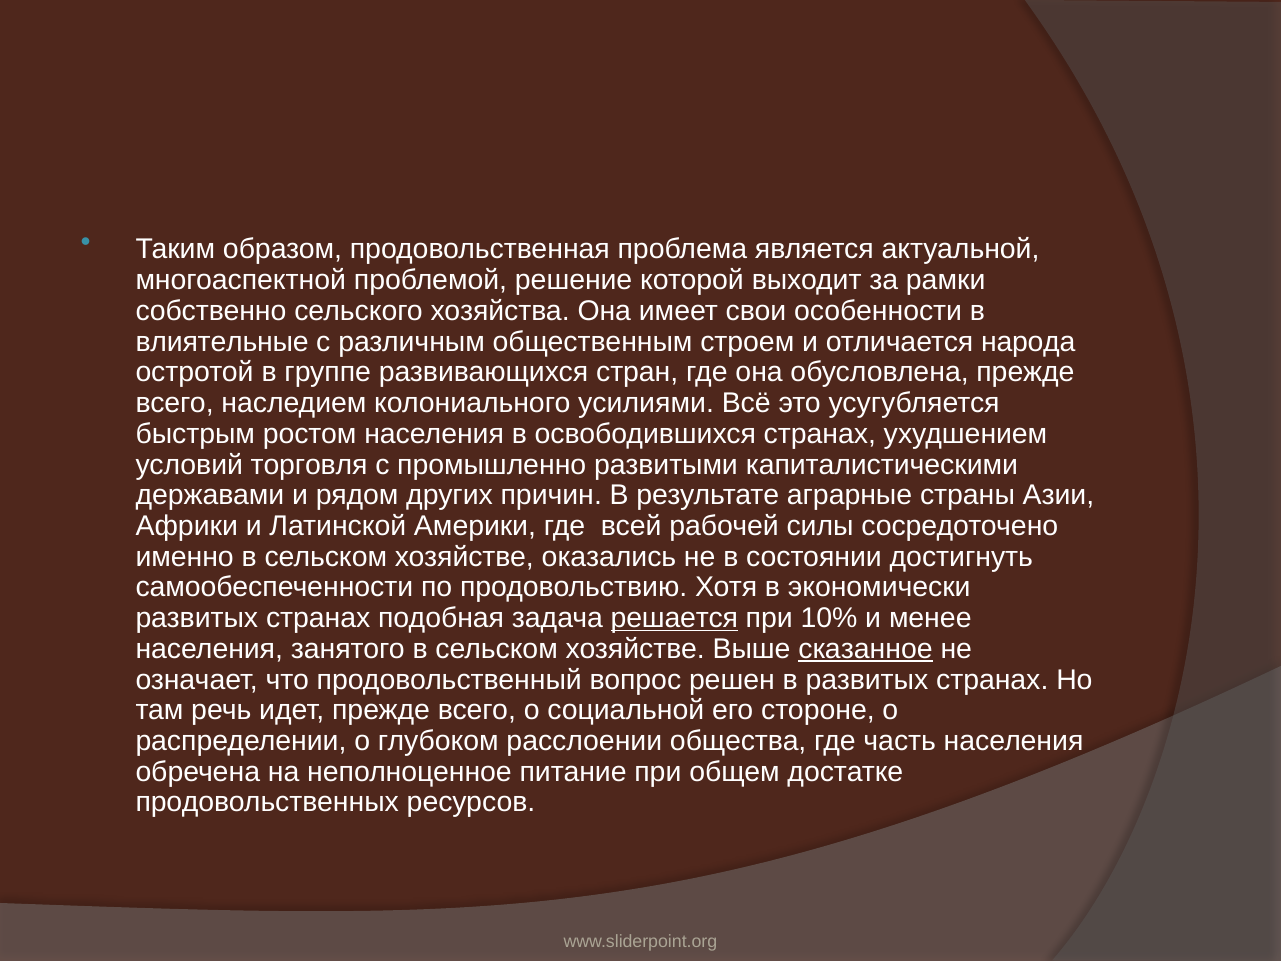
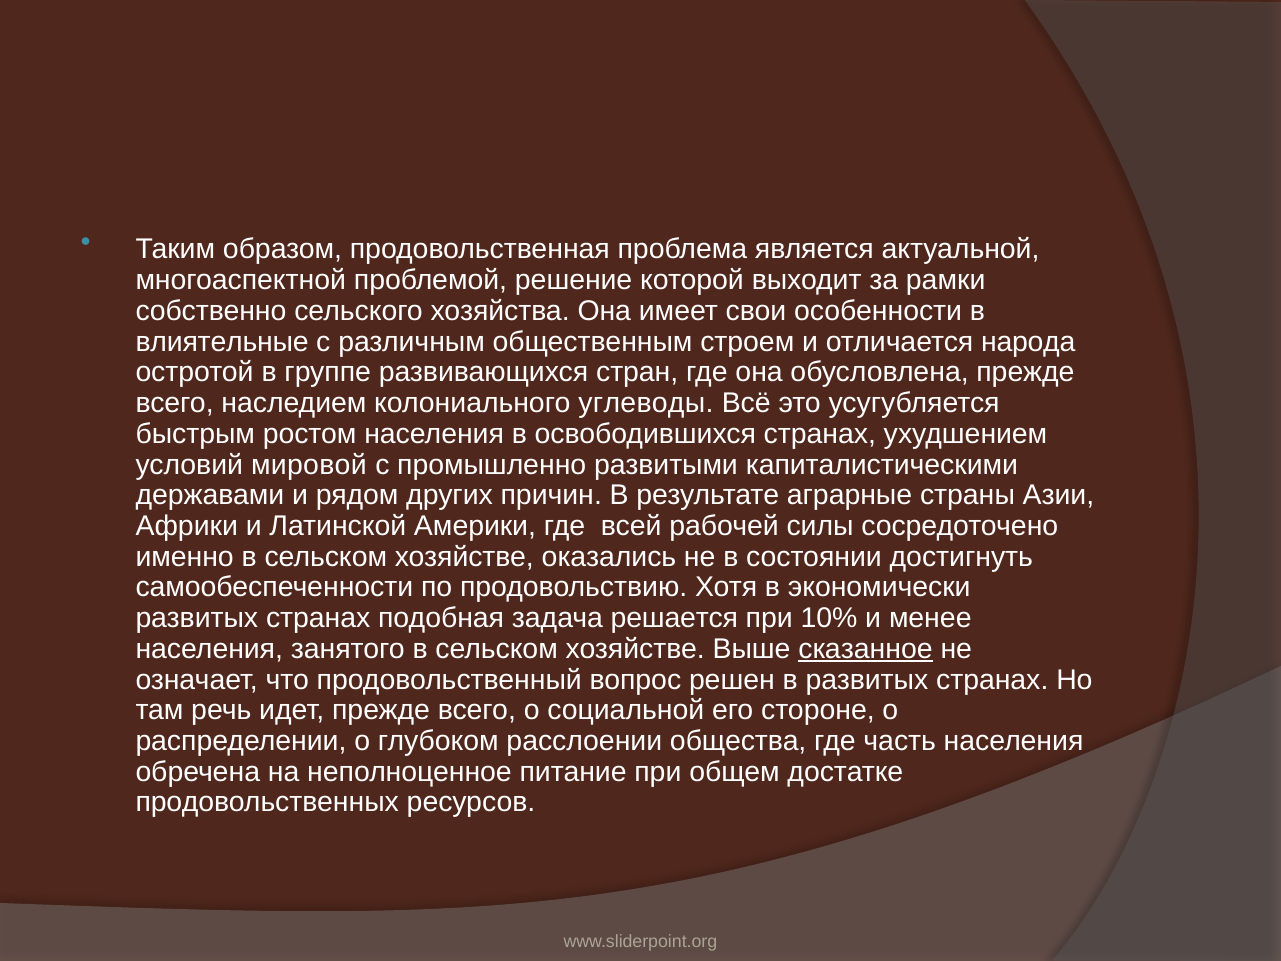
усилиями: усилиями -> углеводы (646, 403)
торговля: торговля -> мировой (309, 465)
решается underline: present -> none (674, 618)
